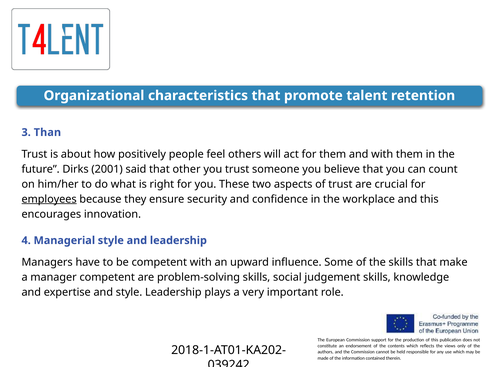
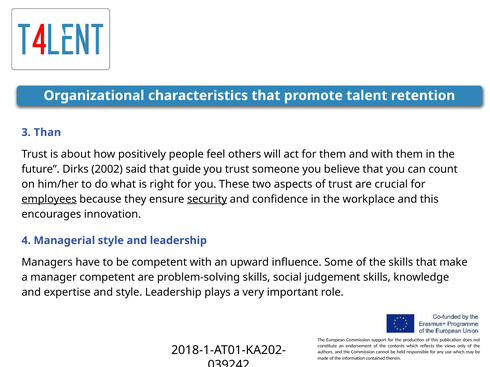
2001: 2001 -> 2002 (107, 169)
other: other -> guide (187, 169)
security underline: none -> present (207, 199)
